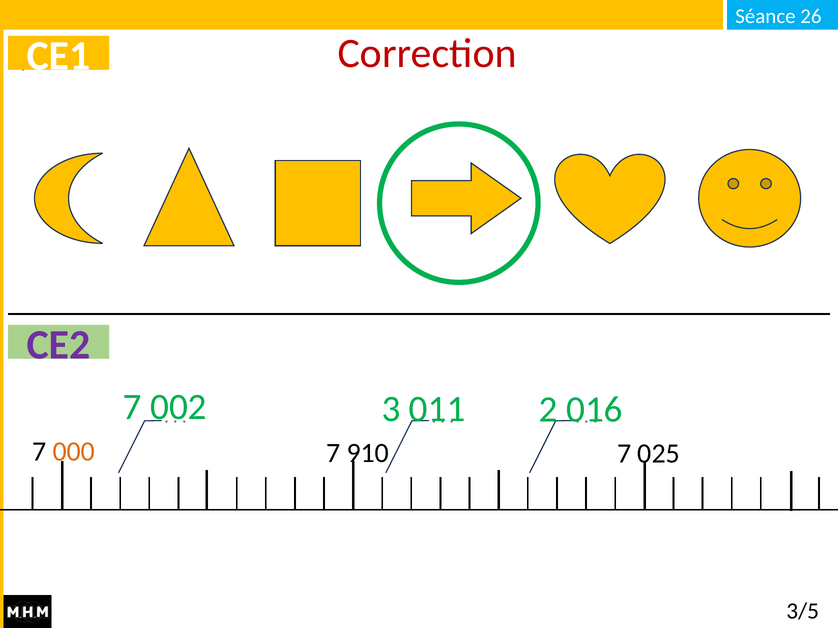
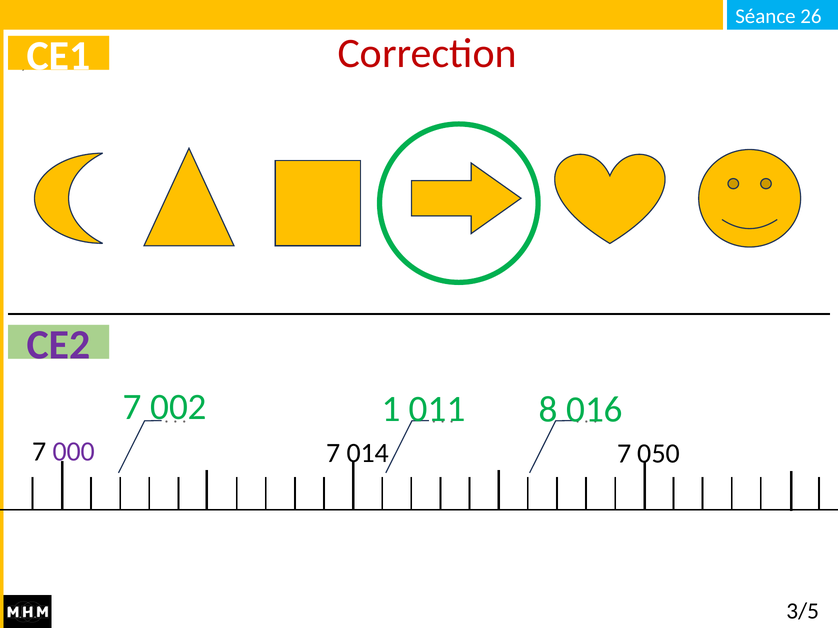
3: 3 -> 1 (391, 409)
2: 2 -> 8 (548, 410)
000 colour: orange -> purple (74, 452)
910: 910 -> 014 (368, 453)
025: 025 -> 050 (659, 454)
